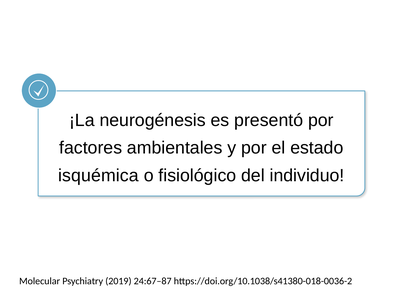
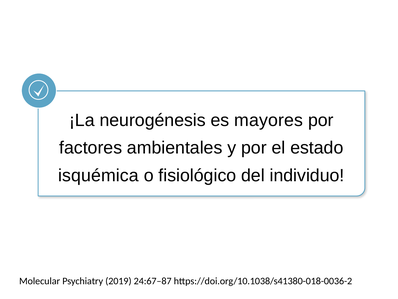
presentó: presentó -> mayores (269, 120)
